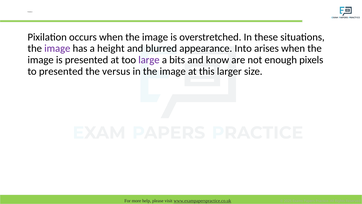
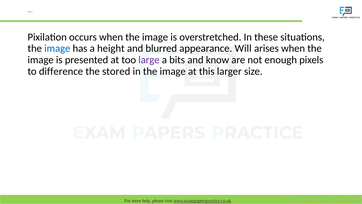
image colour: purple -> blue (57, 48)
Into: Into -> Will (243, 48)
to presented: presented -> difference (61, 71)
versus: versus -> stored (116, 71)
